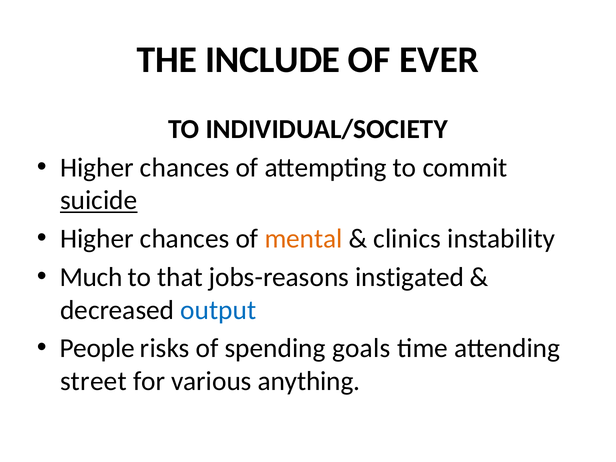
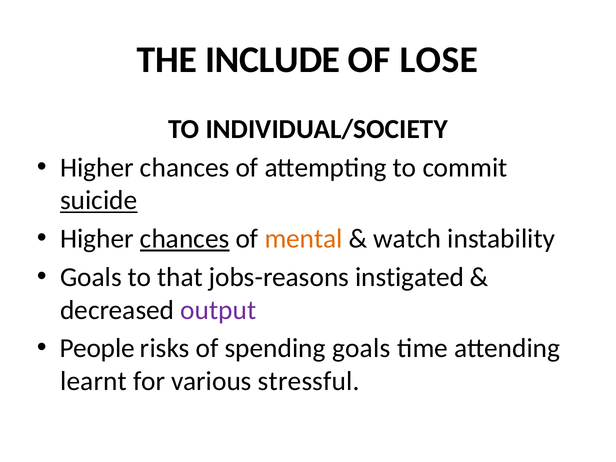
EVER: EVER -> LOSE (439, 60)
chances underline: none -> present (185, 239)
clinics: clinics -> watch (407, 239)
Much: Much -> Goals (91, 277)
output colour: blue -> purple (218, 310)
street: street -> learnt (94, 381)
anything: anything -> stressful (309, 381)
